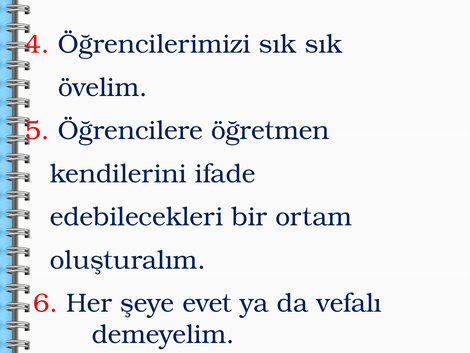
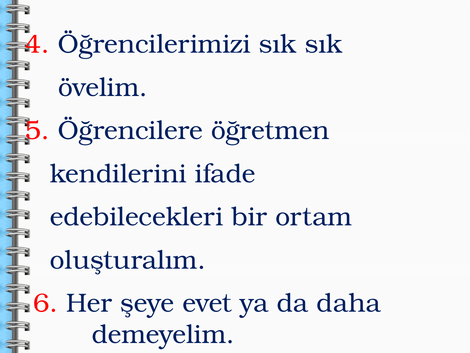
vefalı: vefalı -> daha (349, 303)
